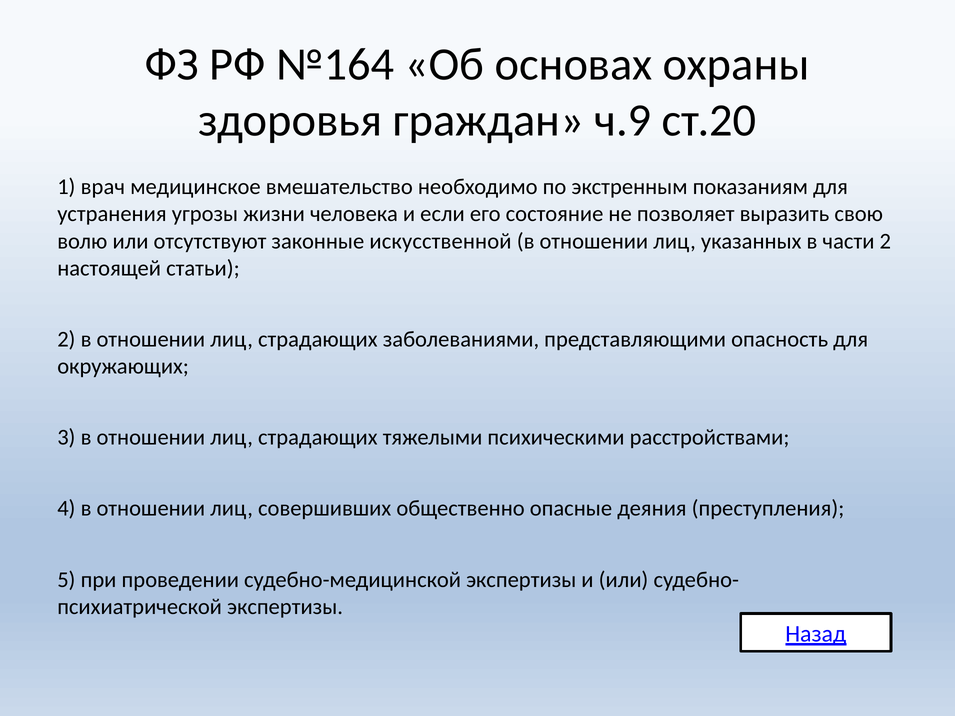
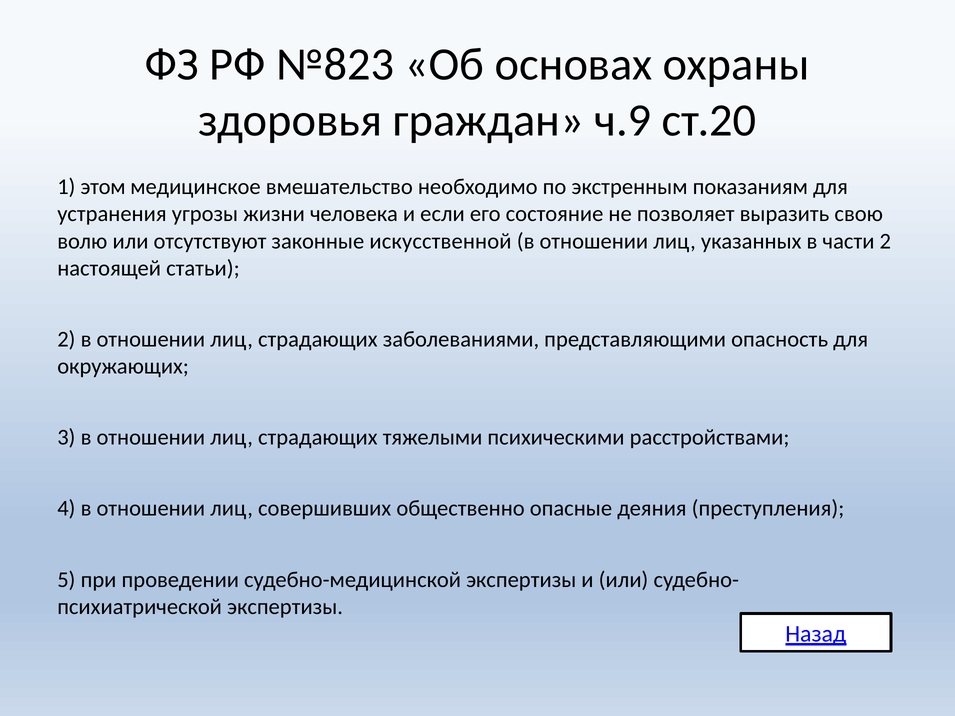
№164: №164 -> №823 (335, 65)
врач: врач -> этом (103, 187)
